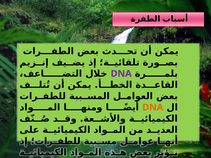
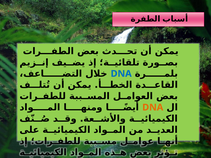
DNA colour: purple -> blue (121, 74)
